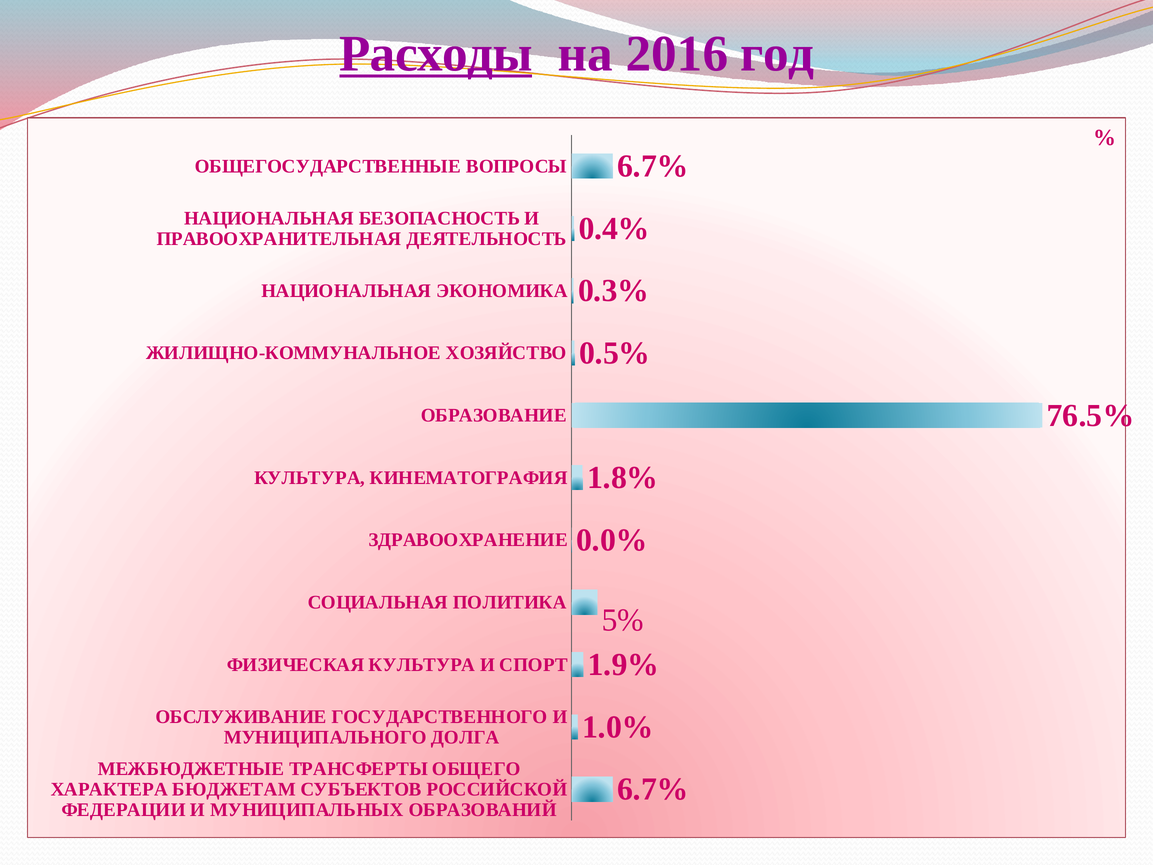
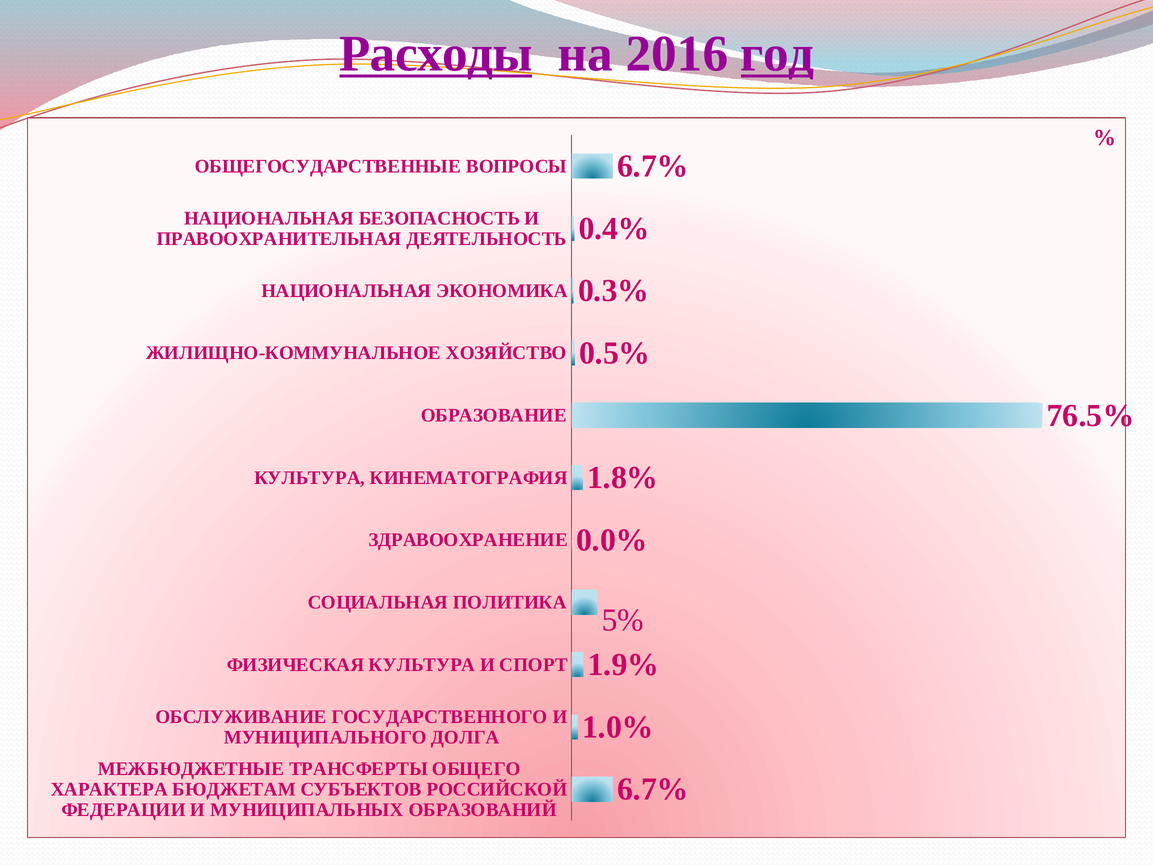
год underline: none -> present (777, 54)
